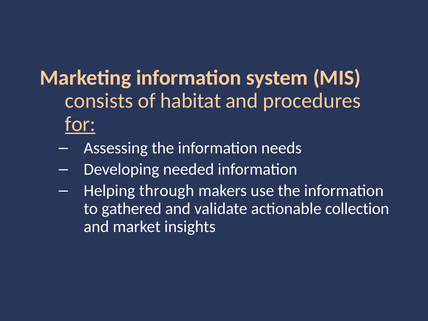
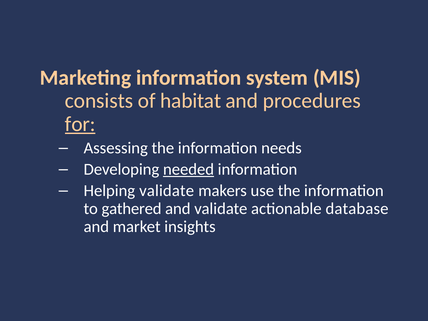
needed underline: none -> present (189, 169)
Helping through: through -> validate (167, 191)
collection: collection -> database (357, 209)
